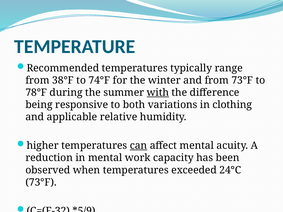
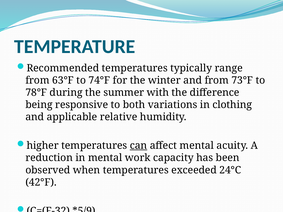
38°F: 38°F -> 63°F (63, 80)
with underline: present -> none (158, 93)
73°F: 73°F -> 42°F (41, 183)
